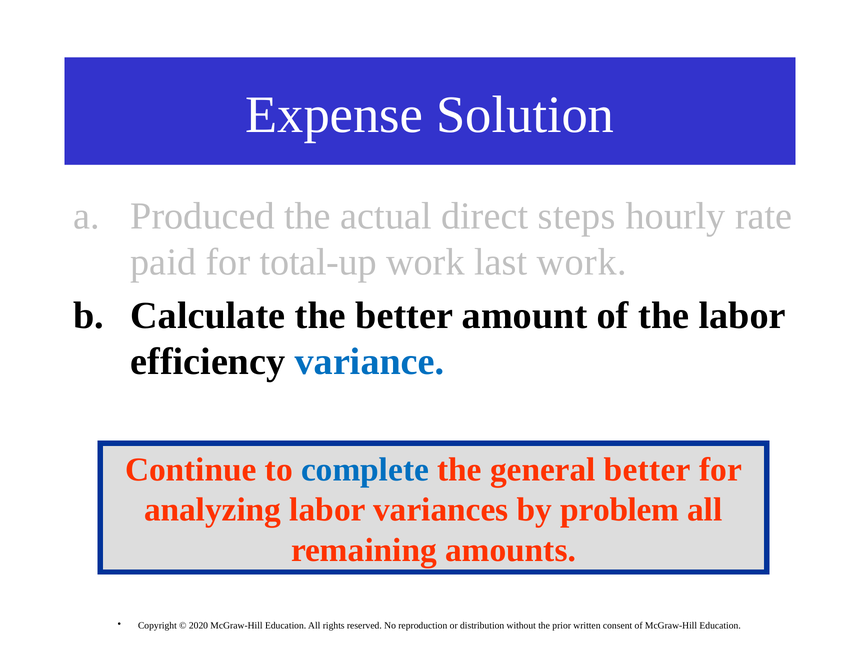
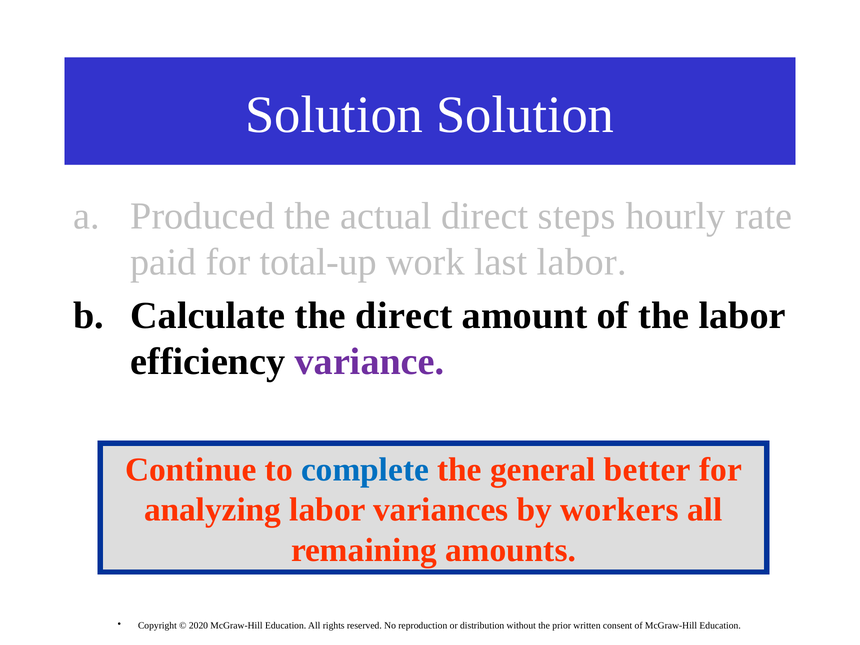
Expense: Expense -> Solution (334, 115)
last work: work -> labor (582, 262)
the better: better -> direct (404, 316)
variance colour: blue -> purple (370, 362)
problem: problem -> workers (620, 510)
